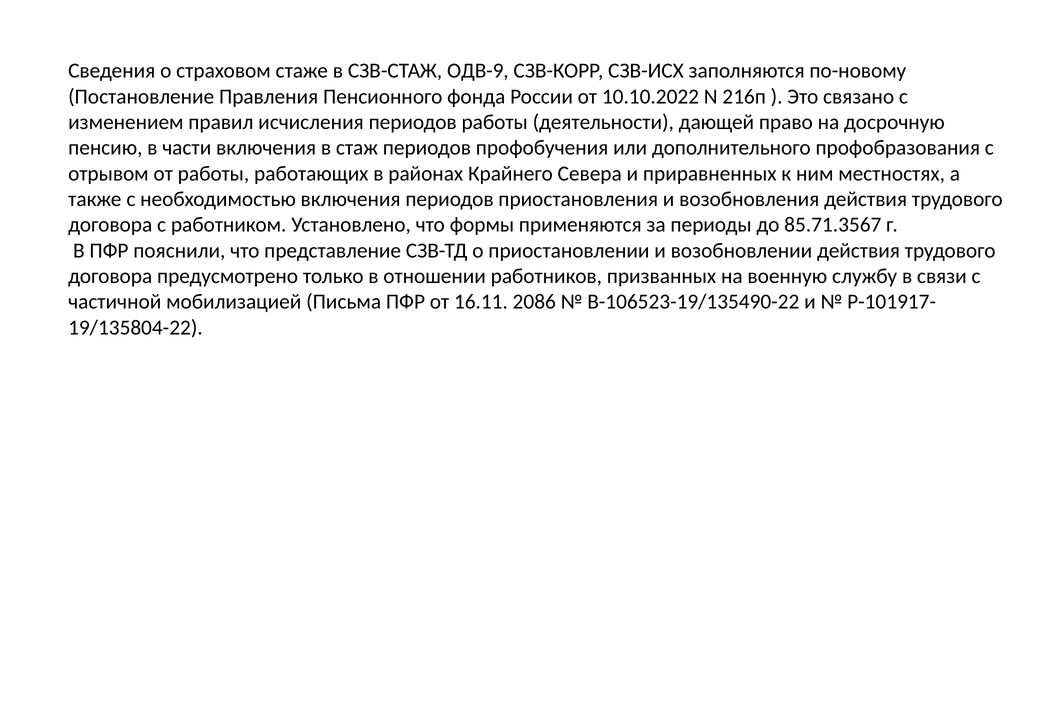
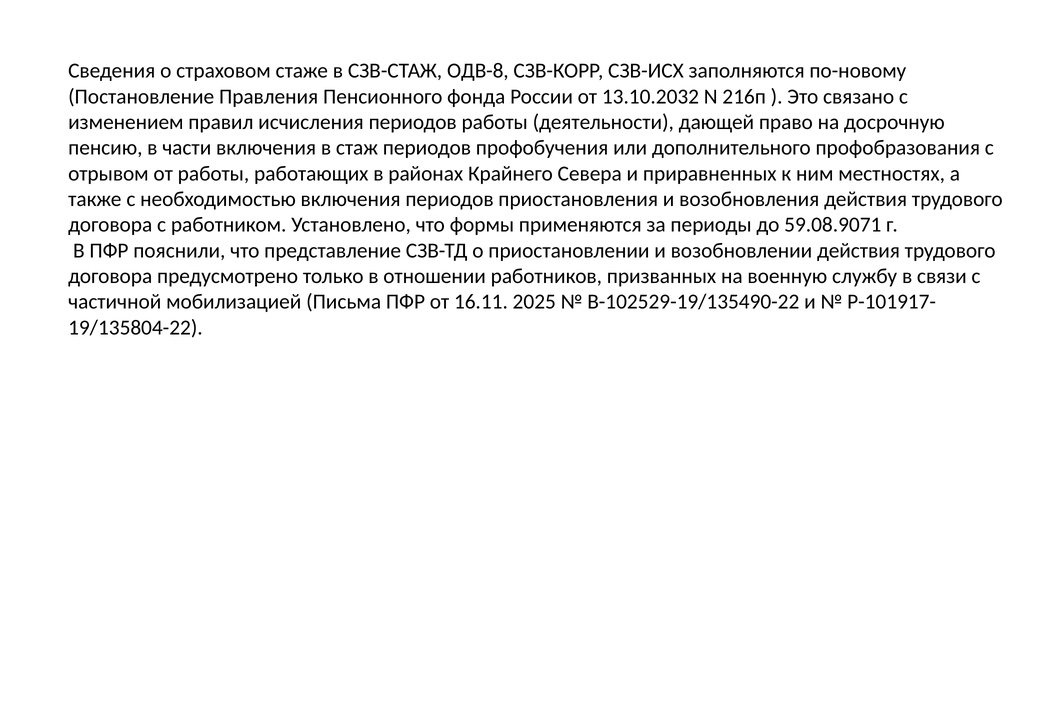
ОДВ-9: ОДВ-9 -> ОДВ-8 (478, 71)
10.10.2022: 10.10.2022 -> 13.10.2032 (650, 97)
85.71.3567: 85.71.3567 -> 59.08.9071 (833, 225)
2086: 2086 -> 2025 (534, 302)
В-106523-19/135490-22: В-106523-19/135490-22 -> В-102529-19/135490-22 (693, 302)
